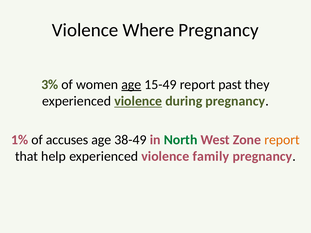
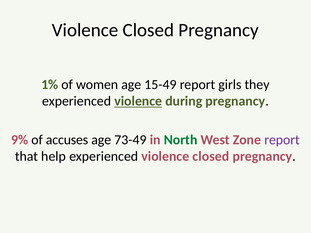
Where: Where -> Closed (148, 30)
3%: 3% -> 1% (50, 85)
age underline: present -> none (131, 85)
past: past -> girls (230, 85)
1%: 1% -> 9% (20, 140)
38-49: 38-49 -> 73-49 (130, 140)
report colour: orange -> purple (282, 140)
experienced violence family: family -> closed (211, 157)
